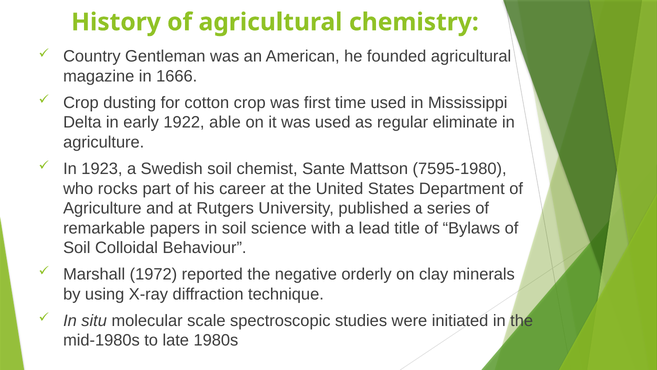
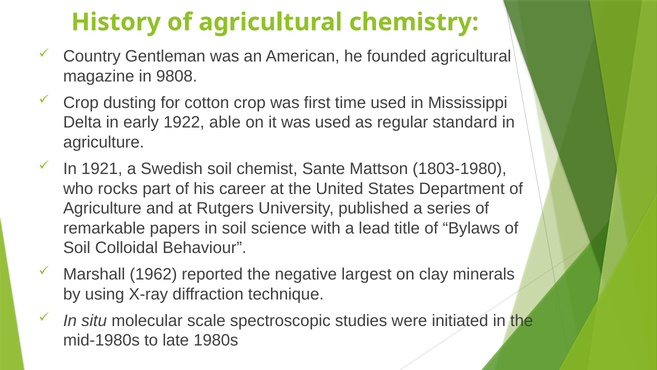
1666: 1666 -> 9808 (177, 76)
eliminate: eliminate -> standard (465, 122)
1923: 1923 -> 1921 (102, 169)
7595-1980: 7595-1980 -> 1803-1980 (460, 169)
1972: 1972 -> 1962 (153, 274)
orderly: orderly -> largest (367, 274)
